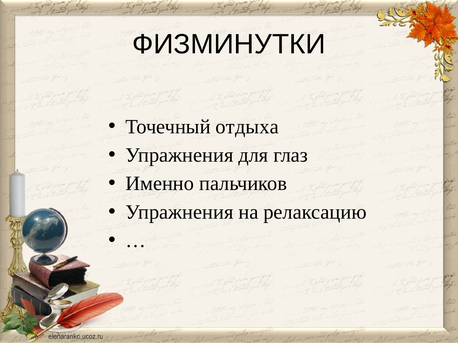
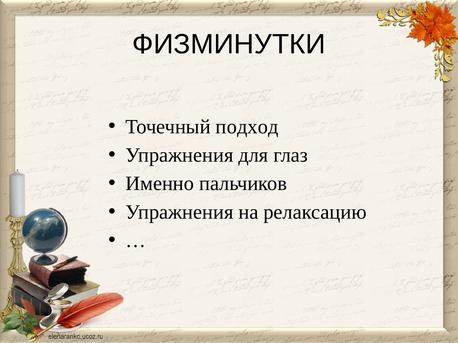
отдыха: отдыха -> подход (247, 127)
